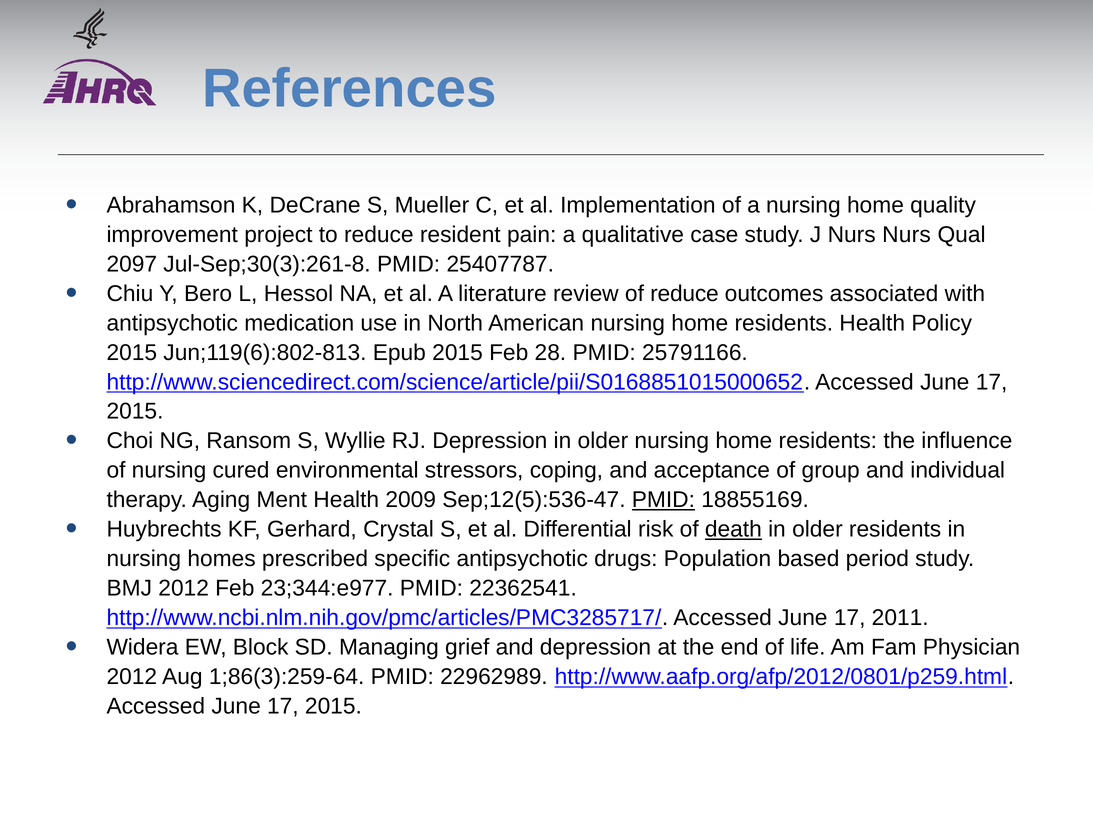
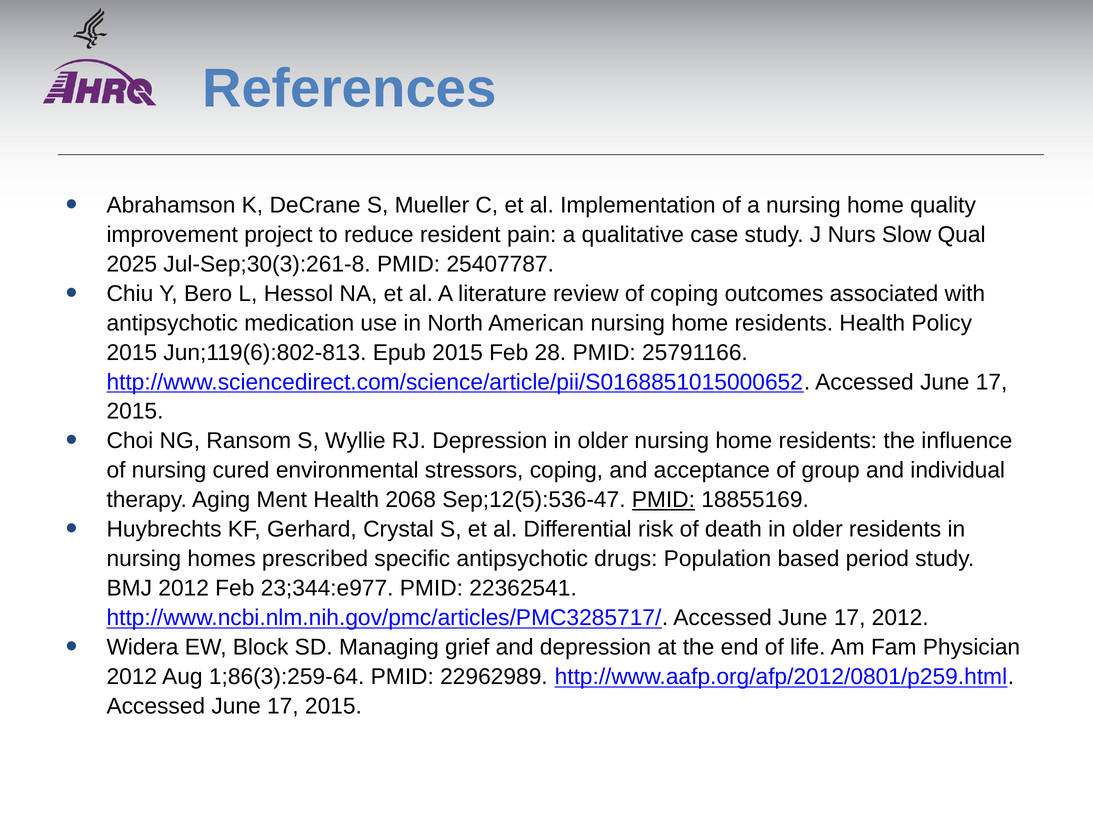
Nurs Nurs: Nurs -> Slow (907, 234)
2097: 2097 -> 2025 (132, 264)
of reduce: reduce -> coping (684, 293)
2009: 2009 -> 2068 (411, 500)
death underline: present -> none (733, 529)
17 2011: 2011 -> 2012 (900, 618)
